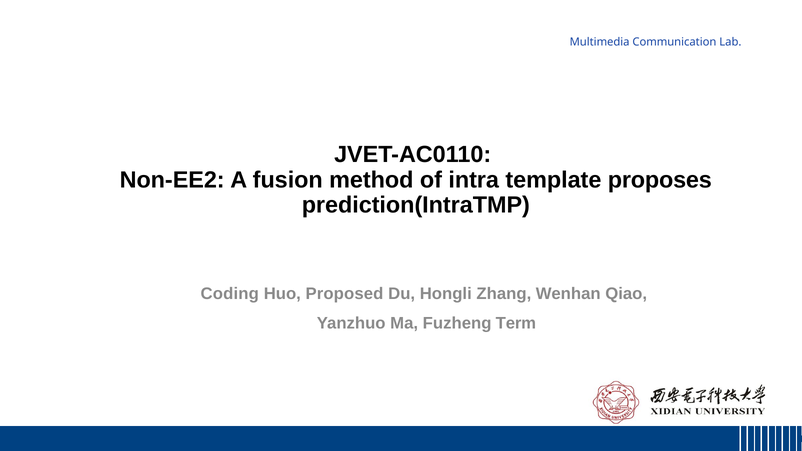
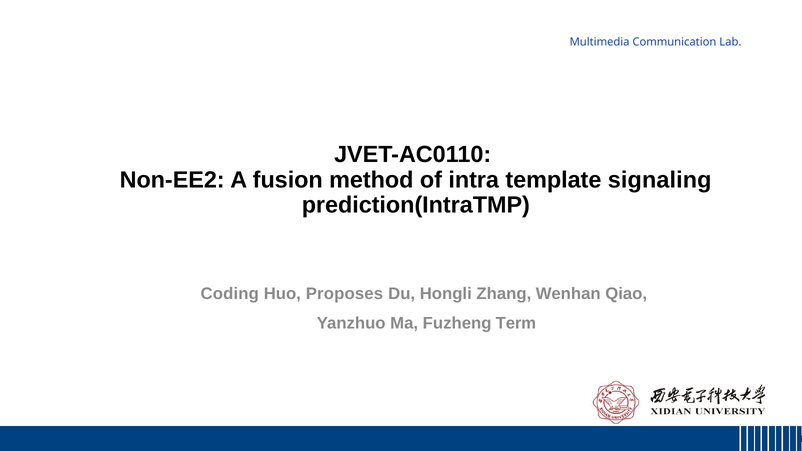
proposes: proposes -> signaling (660, 180)
Proposed: Proposed -> Proposes (344, 294)
